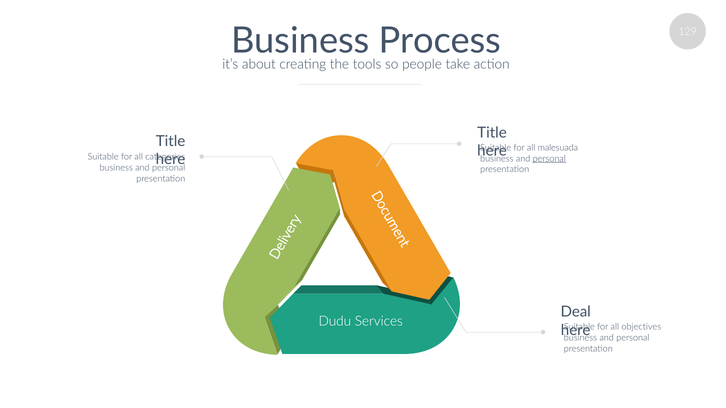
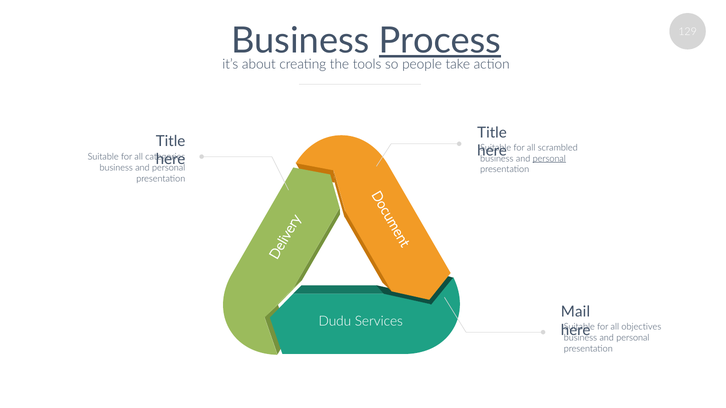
Process underline: none -> present (440, 41)
malesuada: malesuada -> scrambled (558, 148)
Deal: Deal -> Mail (575, 312)
